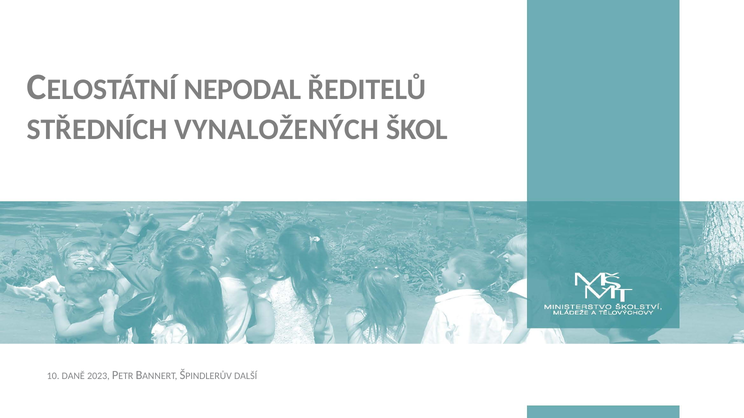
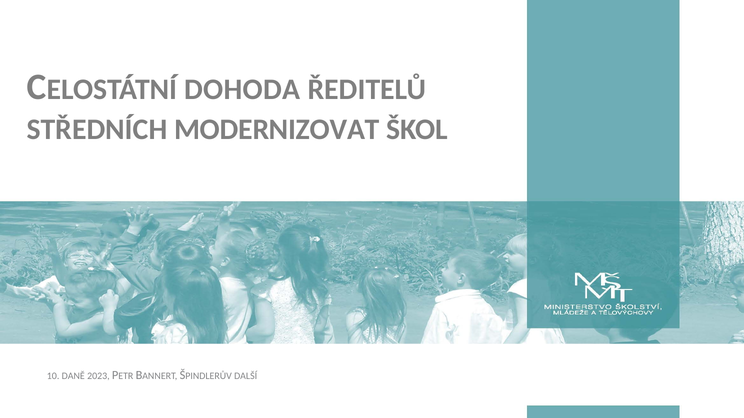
NEPODAL: NEPODAL -> DOHODA (242, 89)
VYNALOŽENÝCH: VYNALOŽENÝCH -> MODERNIZOVAT (277, 130)
